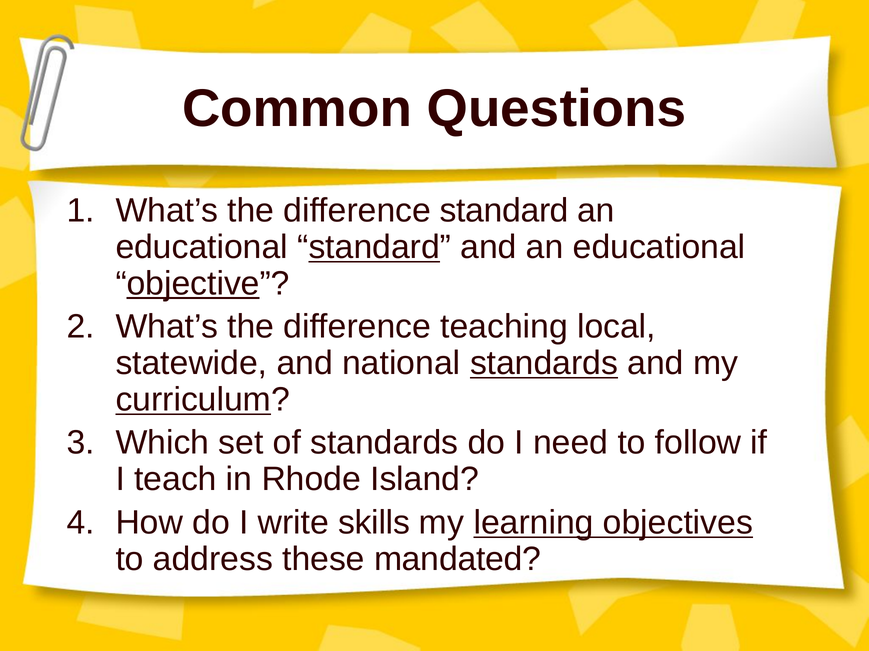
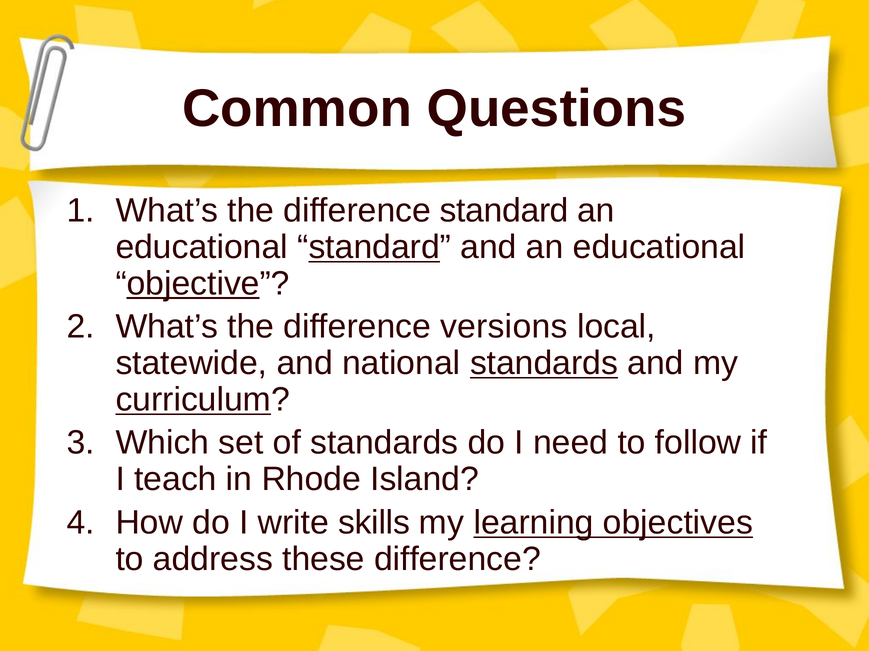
teaching: teaching -> versions (504, 327)
these mandated: mandated -> difference (457, 560)
